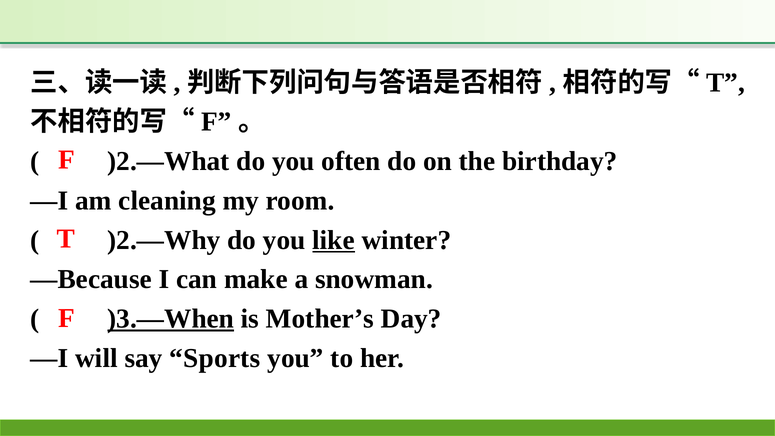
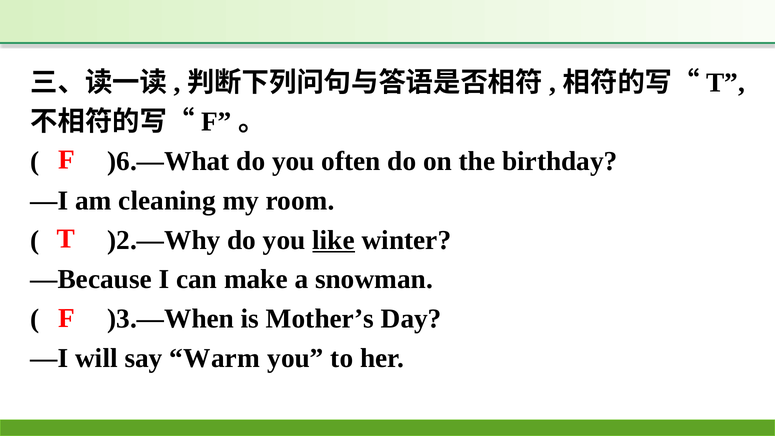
)2.—What: )2.—What -> )6.—What (168, 161)
)3.—When underline: present -> none (171, 319)
Sports: Sports -> Warm (215, 358)
